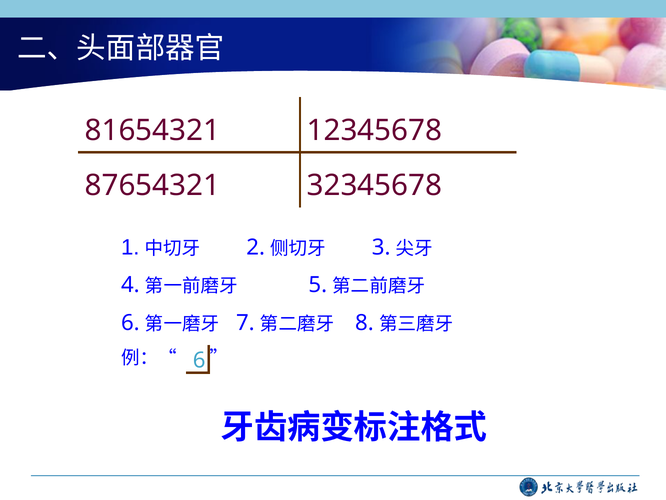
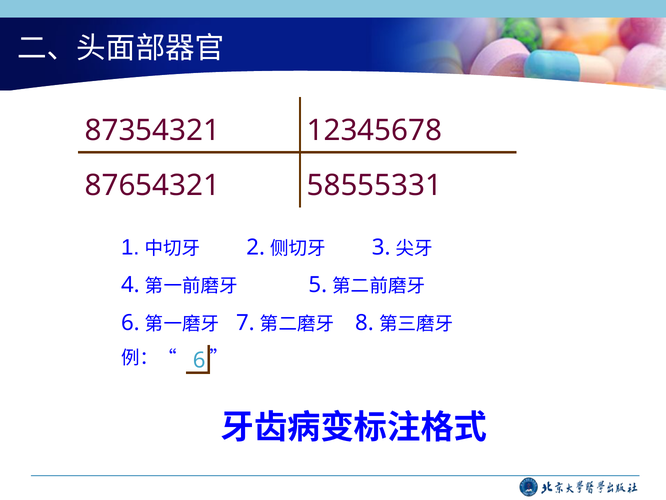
81654321: 81654321 -> 87354321 (152, 130)
32345678: 32345678 -> 58555331 (374, 185)
